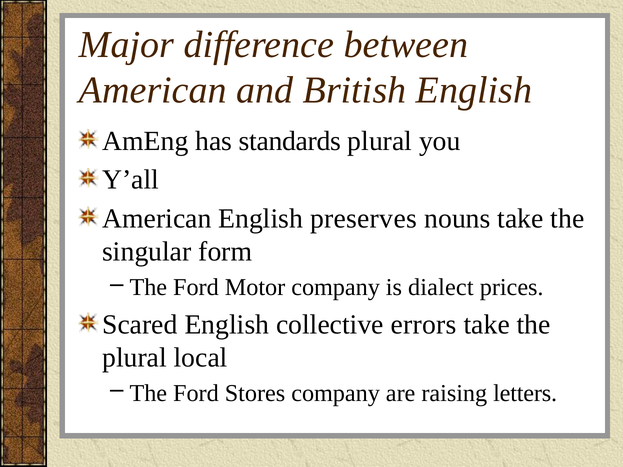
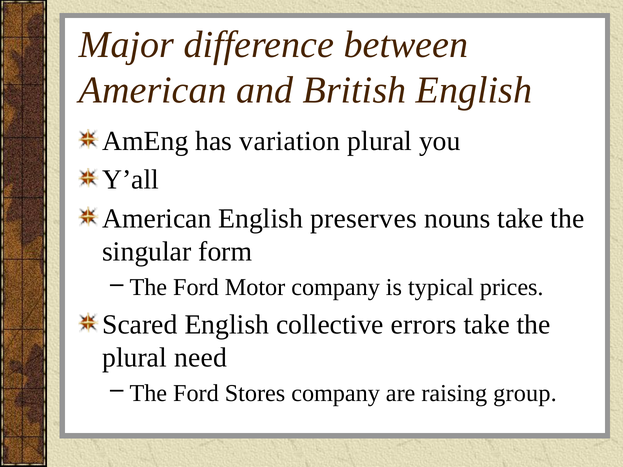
standards: standards -> variation (290, 141)
dialect: dialect -> typical (441, 288)
local: local -> need (201, 358)
letters: letters -> group (525, 394)
